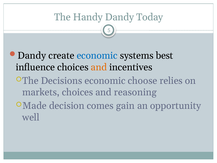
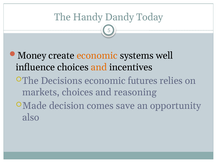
Dandy: Dandy -> Money (32, 55)
economic colour: blue -> orange (97, 55)
best: best -> well (164, 55)
choose: choose -> futures (143, 81)
gain: gain -> save (125, 106)
well: well -> also (31, 117)
